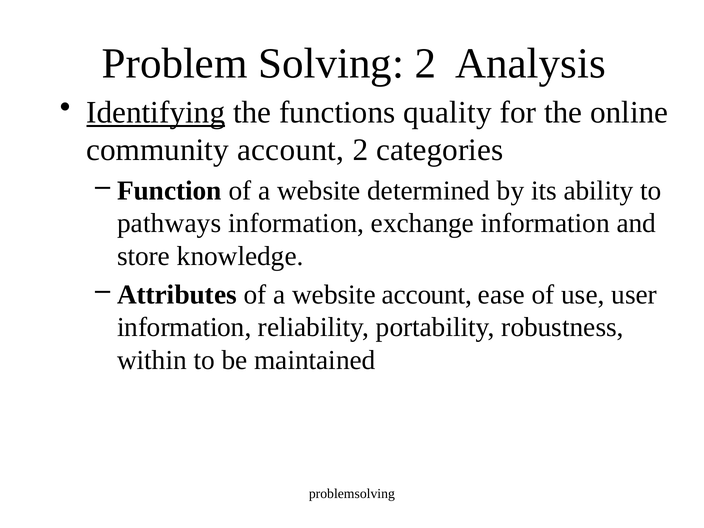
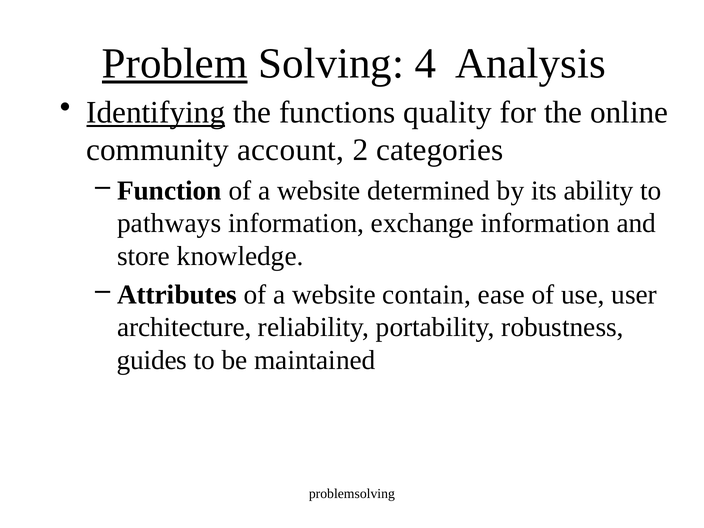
Problem underline: none -> present (175, 63)
Solving 2: 2 -> 4 (425, 63)
website account: account -> contain (427, 295)
information: information -> architecture (184, 327)
within: within -> guides (152, 360)
